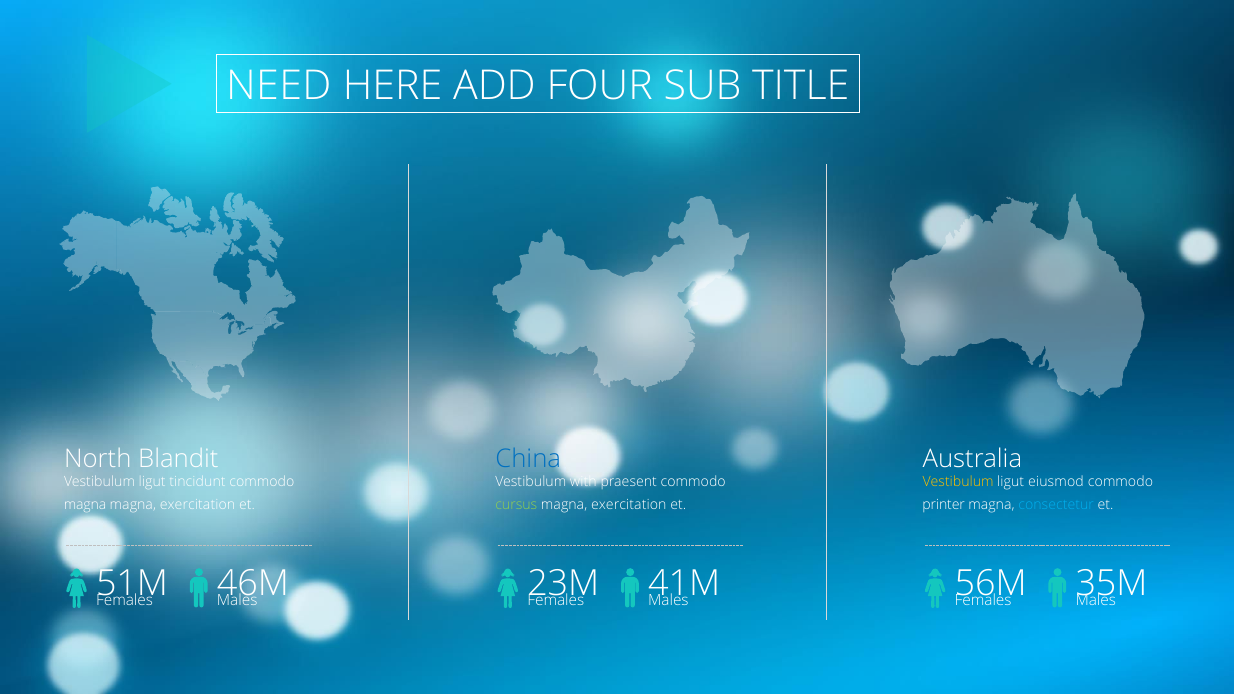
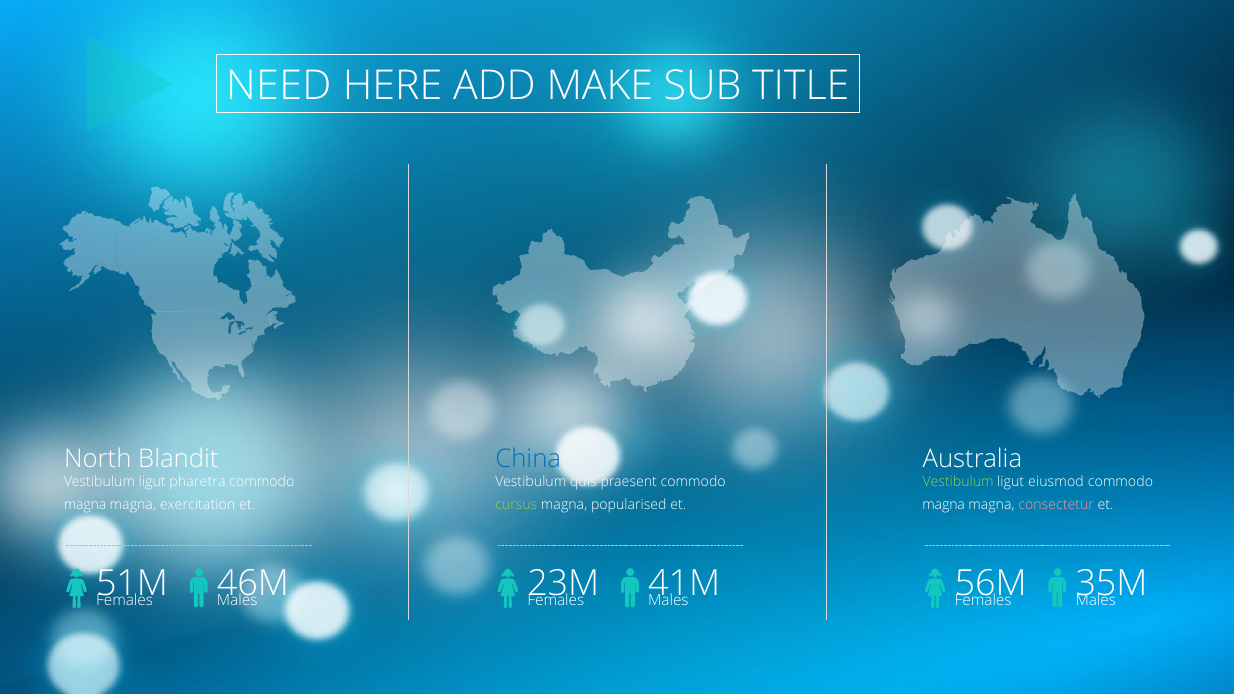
FOUR: FOUR -> MAKE (600, 86)
tincidunt: tincidunt -> pharetra (197, 482)
with: with -> quis (583, 482)
Vestibulum colour: yellow -> light green (958, 482)
exercitation: exercitation -> popularised (629, 505)
printer: printer -> magna (944, 505)
consectetur colour: light blue -> pink (1056, 505)
